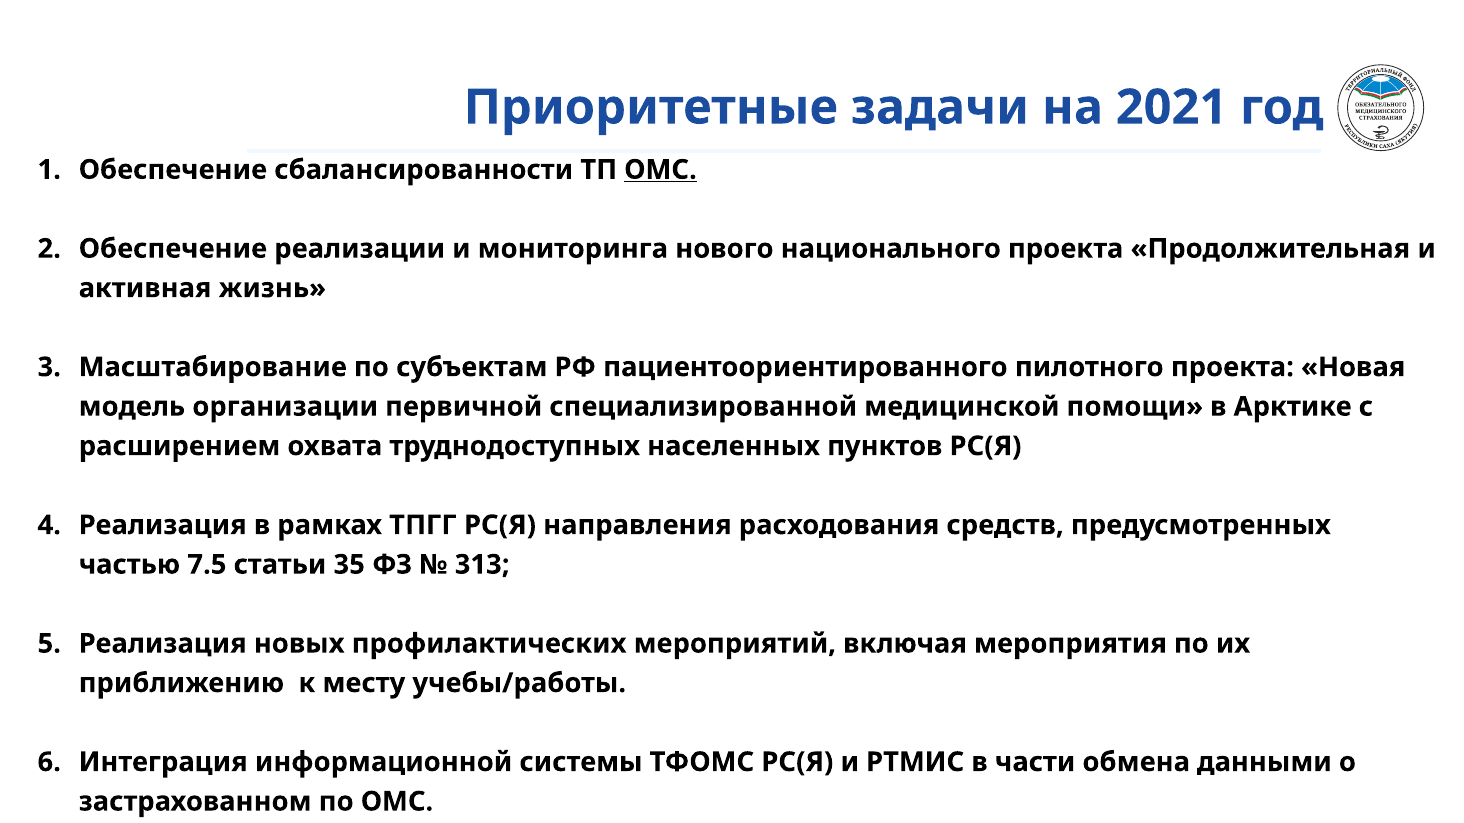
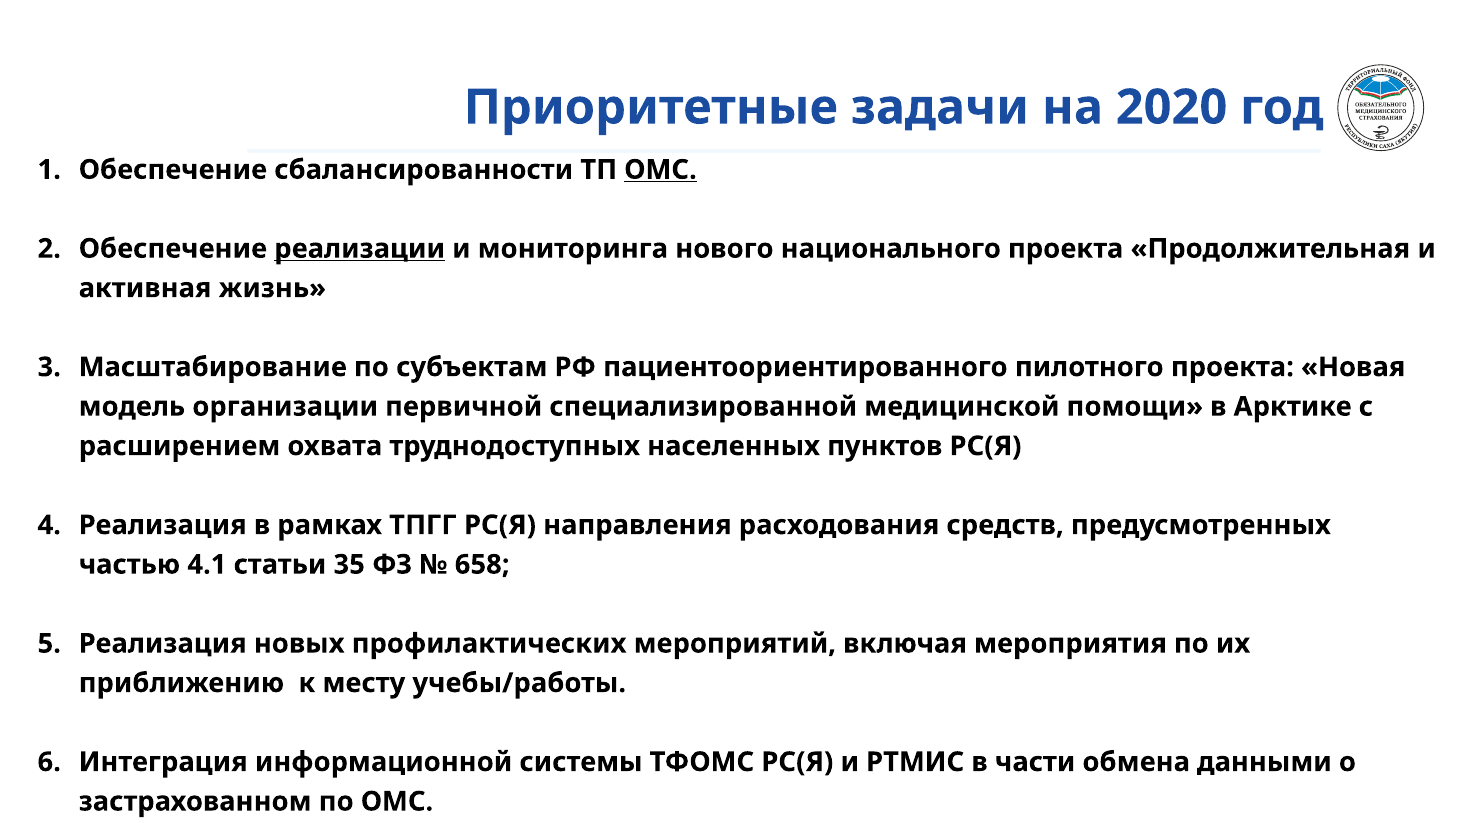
2021: 2021 -> 2020 (1172, 107)
реализации underline: none -> present (360, 249)
7.5: 7.5 -> 4.1 (207, 565)
313: 313 -> 658 (482, 565)
